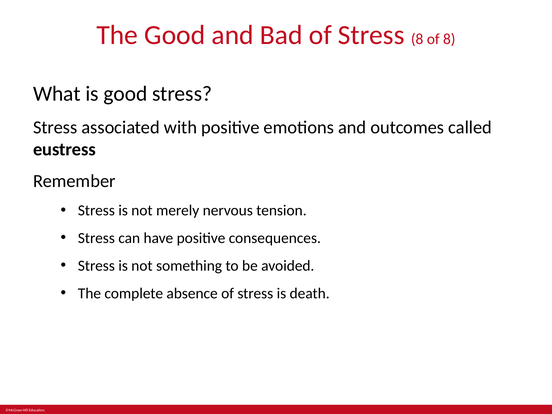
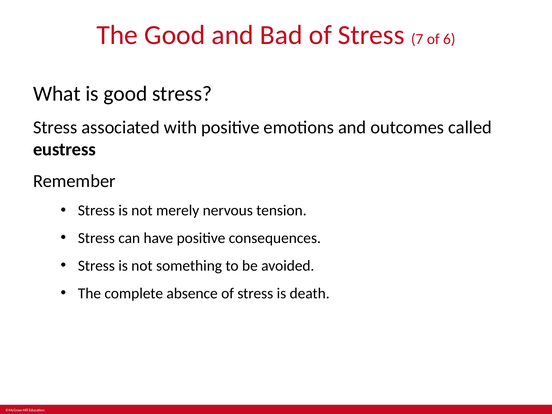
Stress 8: 8 -> 7 (417, 39)
of 8: 8 -> 6 (449, 39)
